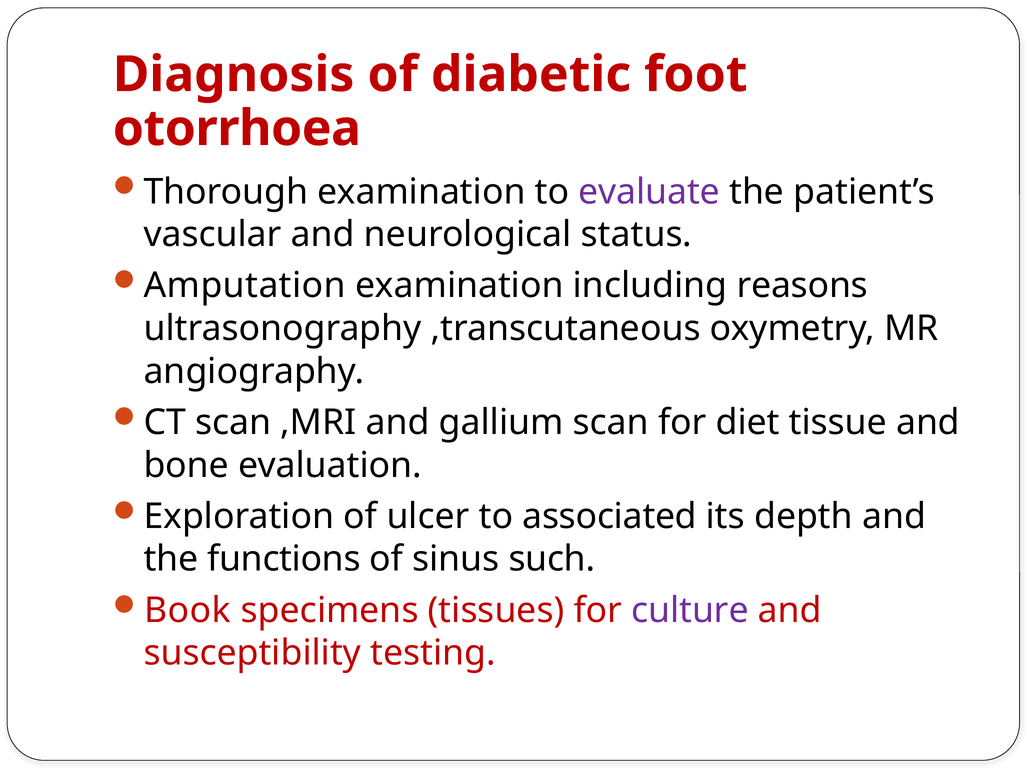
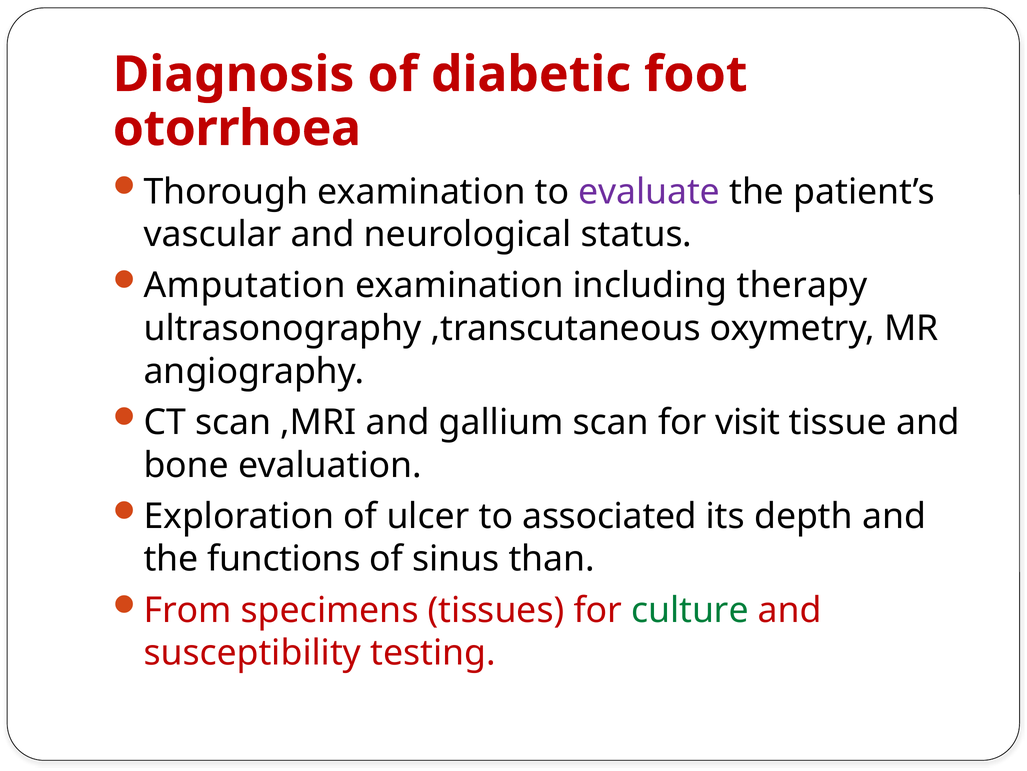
reasons: reasons -> therapy (802, 285)
diet: diet -> visit (748, 422)
such: such -> than (552, 559)
Book: Book -> From (188, 610)
culture colour: purple -> green (690, 610)
